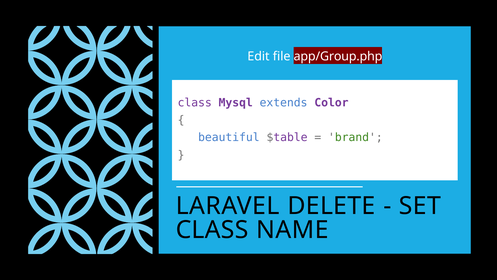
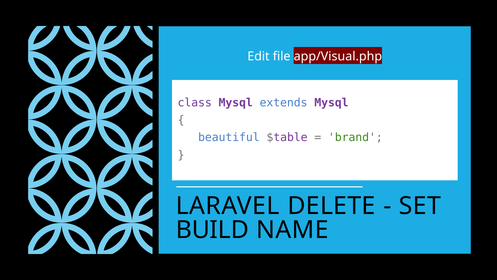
app/Group.php: app/Group.php -> app/Visual.php (338, 56)
extends Color: Color -> Mysql (331, 102)
CLASS: CLASS -> BUILD (212, 230)
